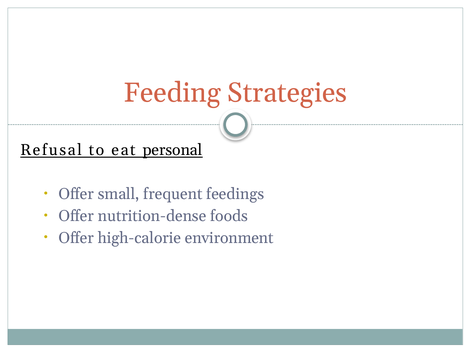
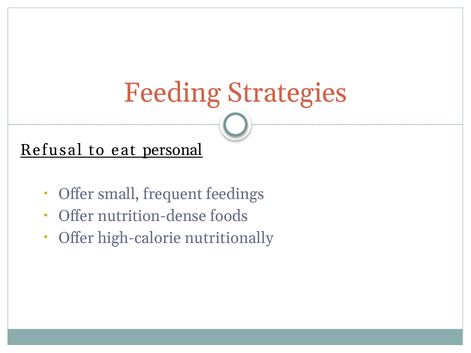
environment: environment -> nutritionally (229, 238)
